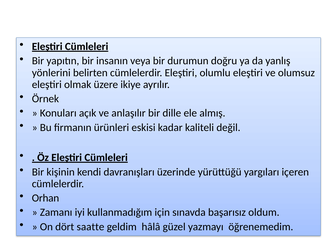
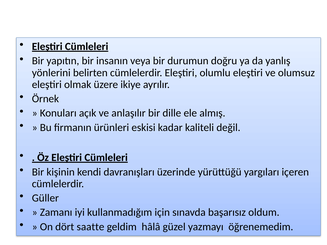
Orhan: Orhan -> Güller (45, 198)
